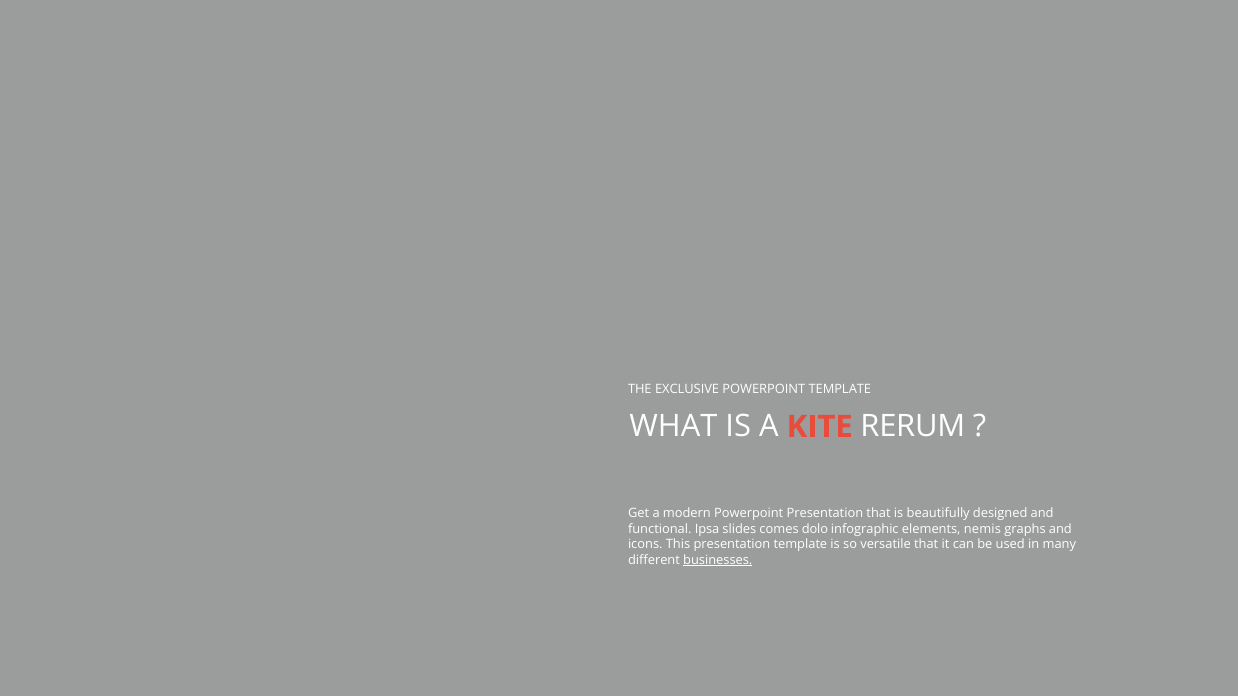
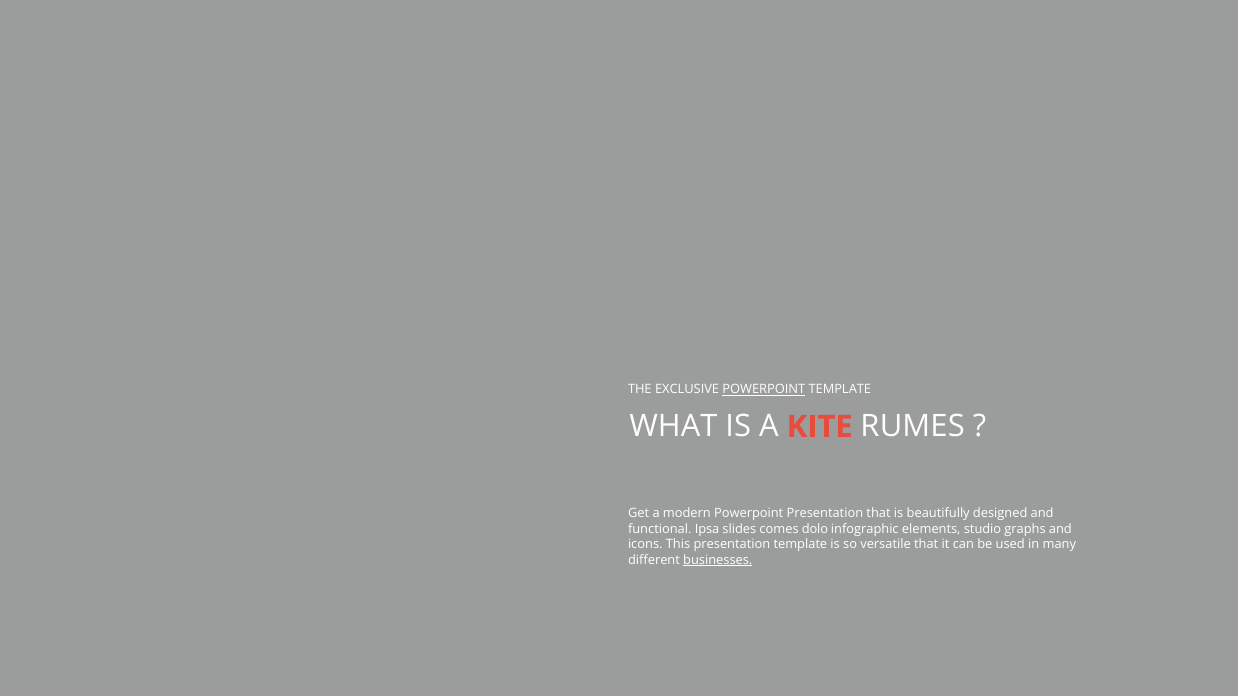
POWERPOINT underline: none -> present (764, 390)
RERUM: RERUM -> RUMES (913, 427)
nemis: nemis -> studio (983, 529)
